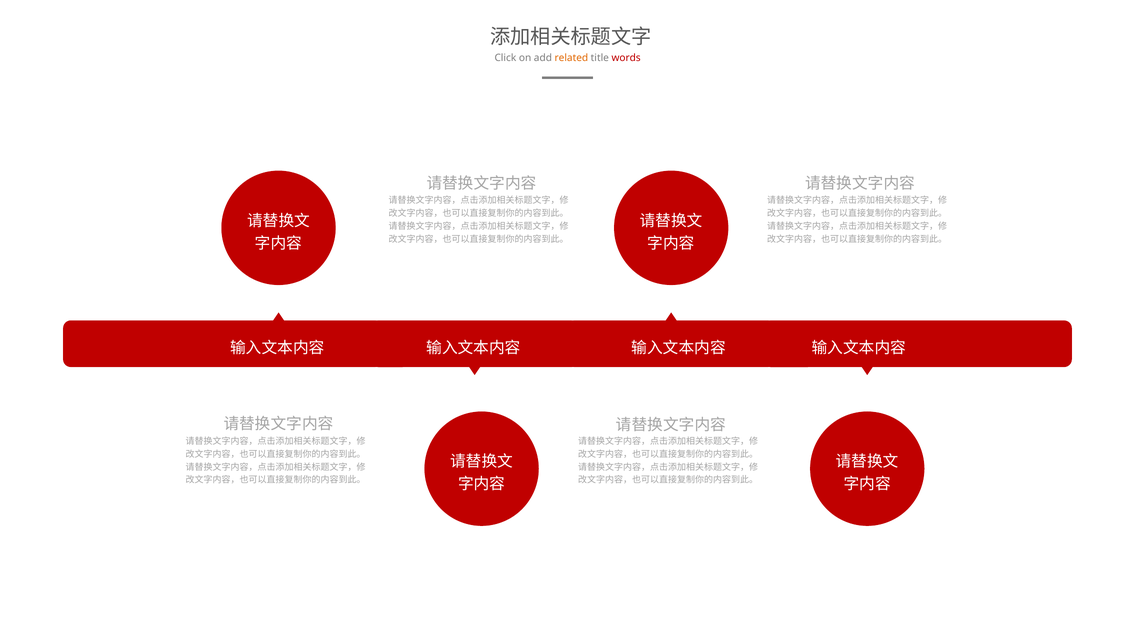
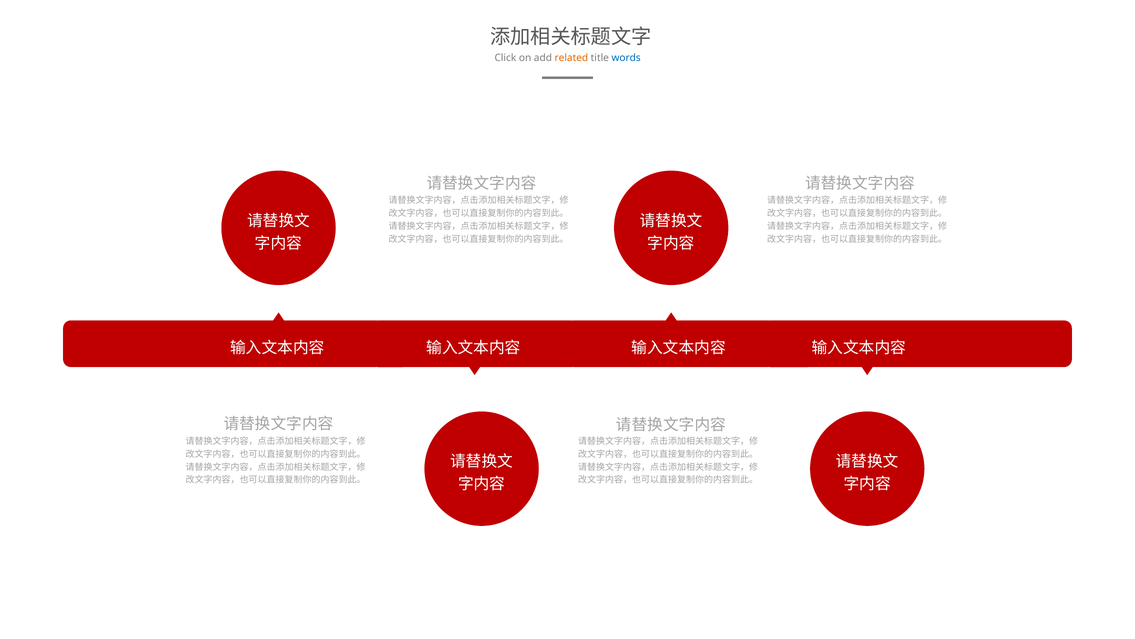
words colour: red -> blue (626, 58)
